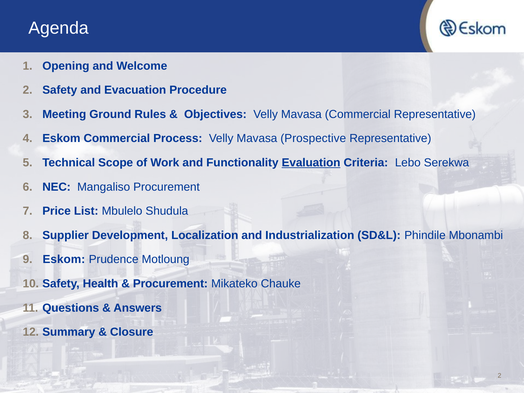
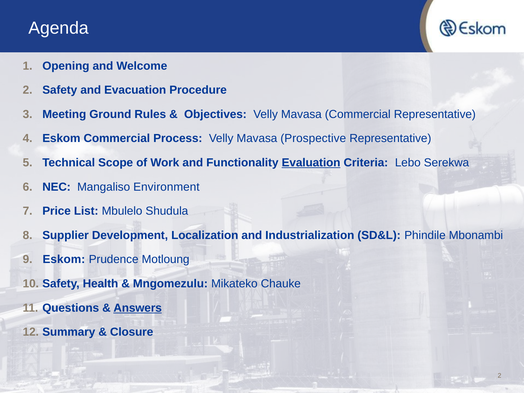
Mangaliso Procurement: Procurement -> Environment (166, 187)
Procurement: Procurement -> Mngomezulu (170, 284)
Answers underline: none -> present (138, 308)
